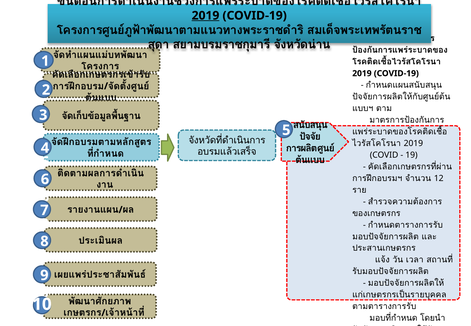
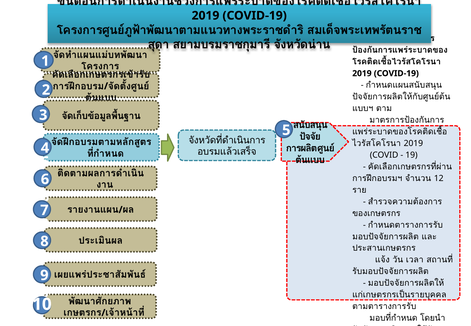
2019 underline: present -> none (206, 16)
